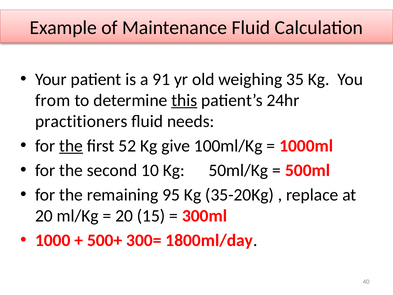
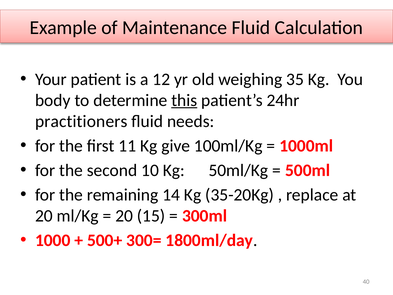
91: 91 -> 12 (161, 79)
from: from -> body (53, 100)
the underline: present -> none (71, 146)
52: 52 -> 11 (127, 146)
95: 95 -> 14 (171, 195)
